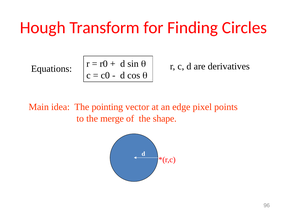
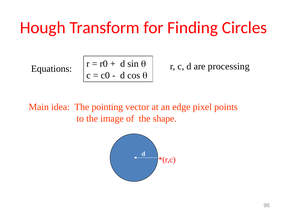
derivatives: derivatives -> processing (229, 67)
merge: merge -> image (112, 119)
